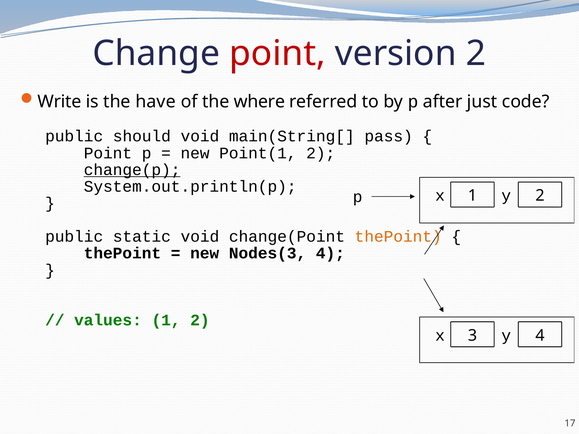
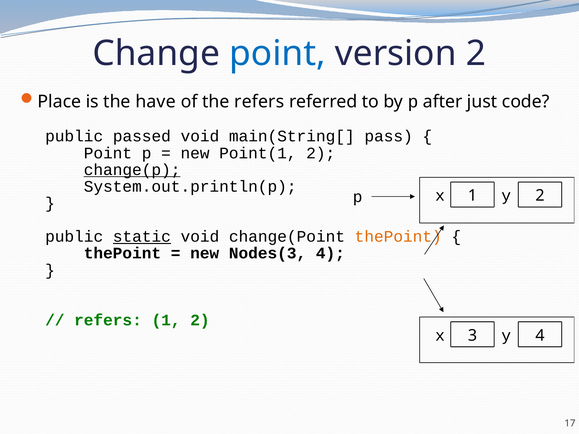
point colour: red -> blue (277, 54)
Write: Write -> Place (59, 102)
the where: where -> refers (259, 102)
should: should -> passed (142, 136)
static underline: none -> present (142, 237)
values: values -> refers (108, 320)
